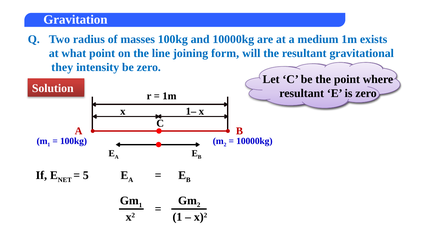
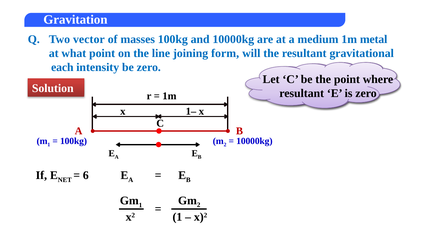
radius: radius -> vector (89, 39)
exists: exists -> metal (374, 39)
they: they -> each (62, 67)
5: 5 -> 6 (86, 175)
